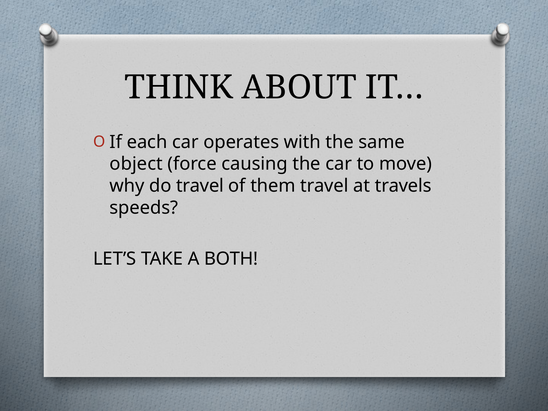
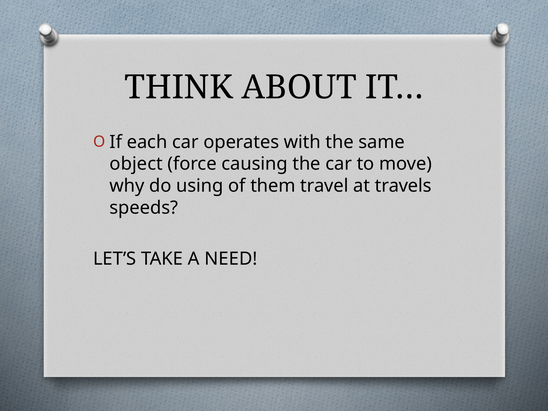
do travel: travel -> using (200, 186)
BOTH: BOTH -> NEED (231, 259)
